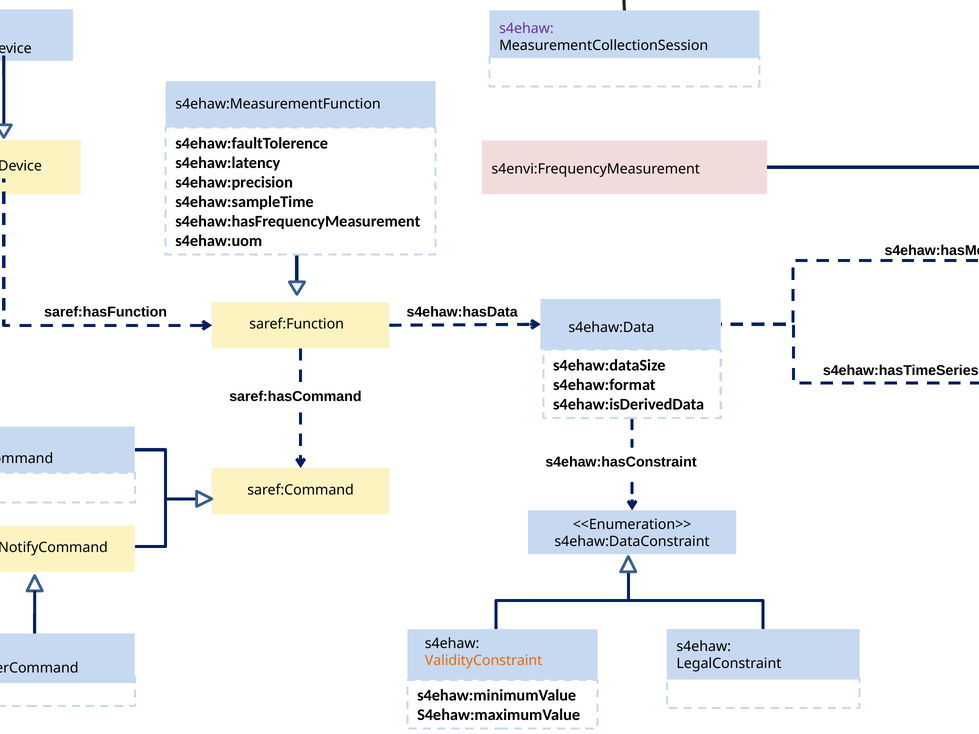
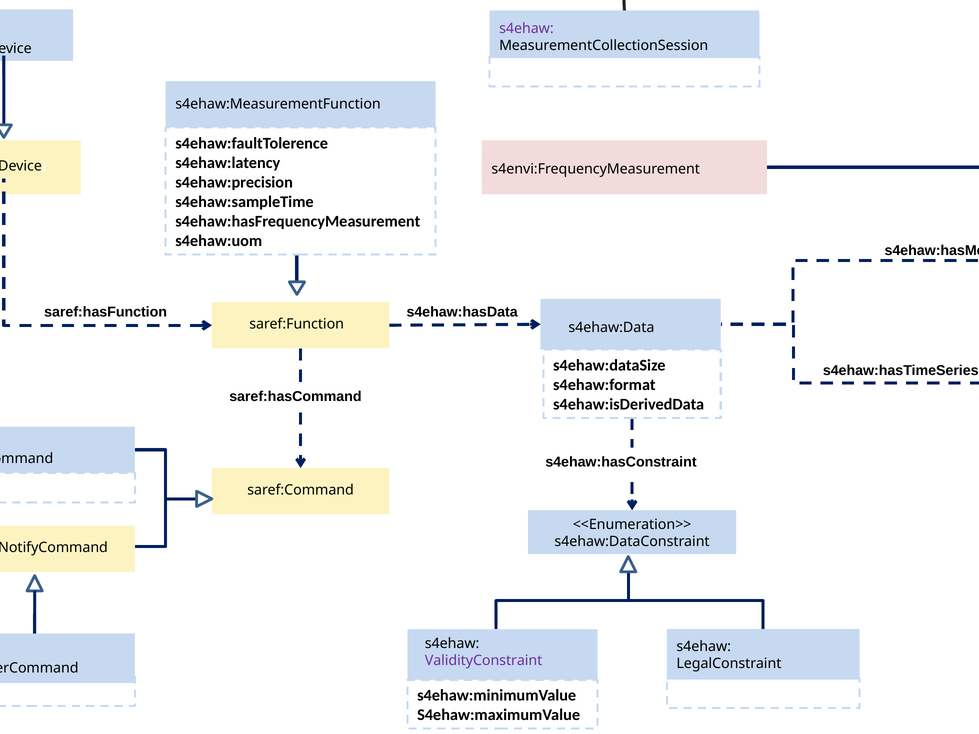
ValidityConstraint colour: orange -> purple (484, 661)
